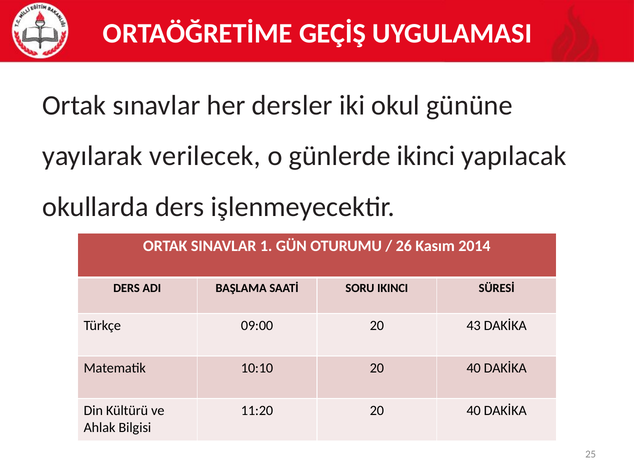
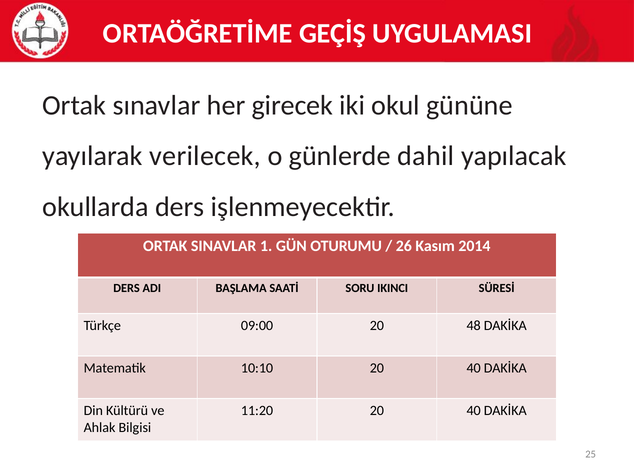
dersler: dersler -> girecek (292, 105)
günlerde ikinci: ikinci -> dahil (426, 156)
43: 43 -> 48 (474, 325)
